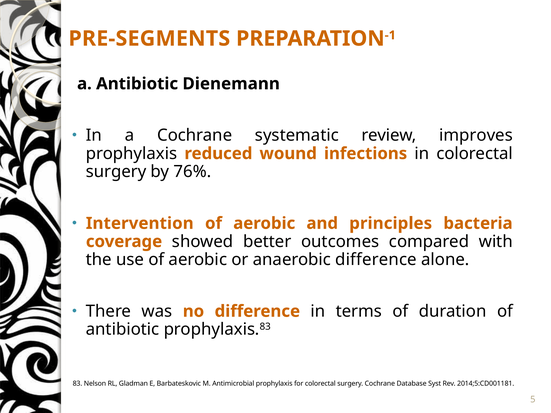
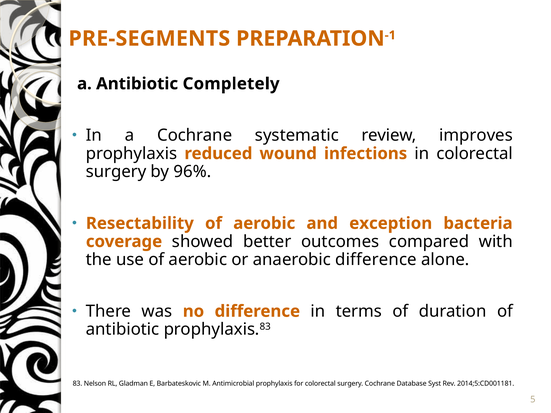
Dienemann: Dienemann -> Completely (231, 84)
76%: 76% -> 96% (192, 172)
Intervention: Intervention -> Resectability (140, 223)
principles: principles -> exception (391, 223)
